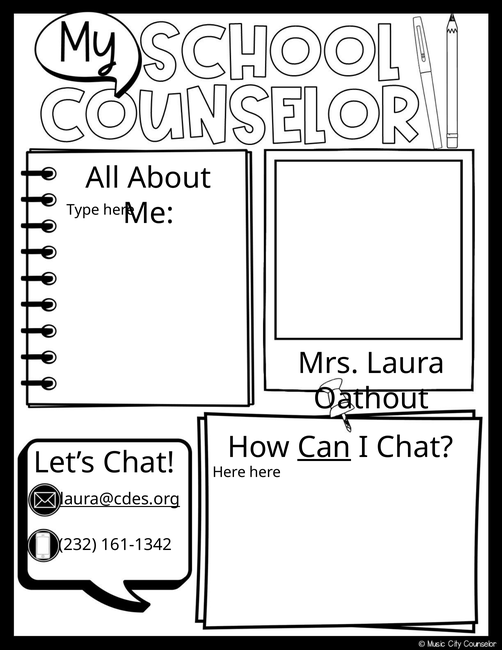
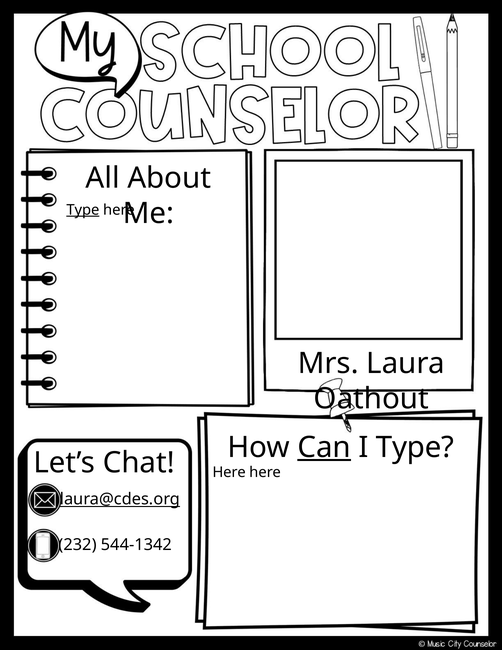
Type underline: none -> present (83, 210)
I Chat: Chat -> Type (415, 447)
161-1342: 161-1342 -> 544-1342 (136, 544)
